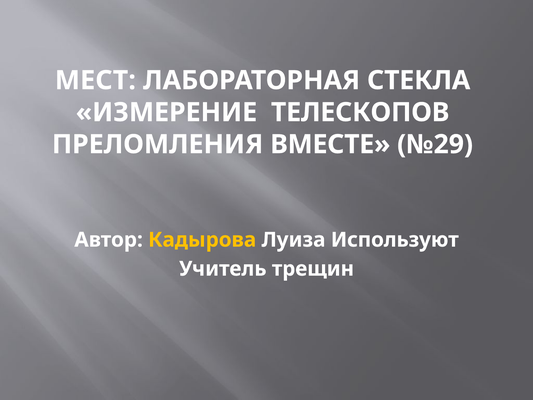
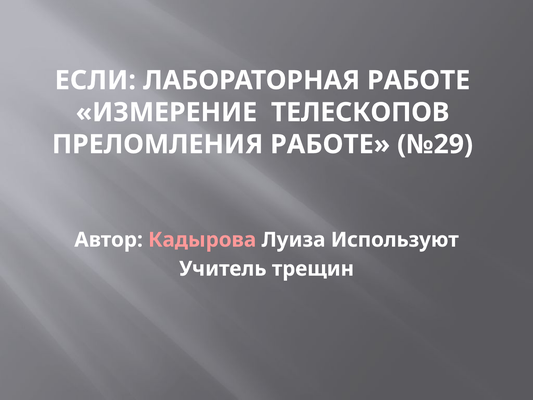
МЕСТ: МЕСТ -> ЕСЛИ (95, 80)
ЛАБОРАТОРНАЯ СТЕКЛА: СТЕКЛА -> РАБОТЕ (419, 80)
ПРЕЛОМЛЕНИЯ ВМЕСТЕ: ВМЕСТЕ -> РАБОТЕ (330, 144)
Кадырова colour: yellow -> pink (202, 240)
